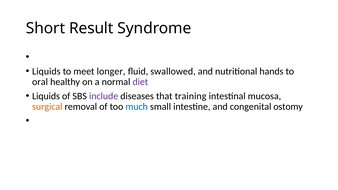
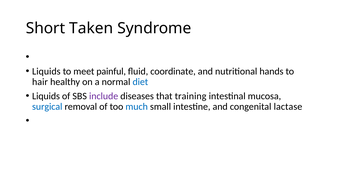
Result: Result -> Taken (91, 28)
longer: longer -> painful (111, 71)
swallowed: swallowed -> coordinate (173, 71)
oral: oral -> hair (40, 82)
diet colour: purple -> blue (140, 82)
surgical colour: orange -> blue (47, 107)
ostomy: ostomy -> lactase (288, 107)
